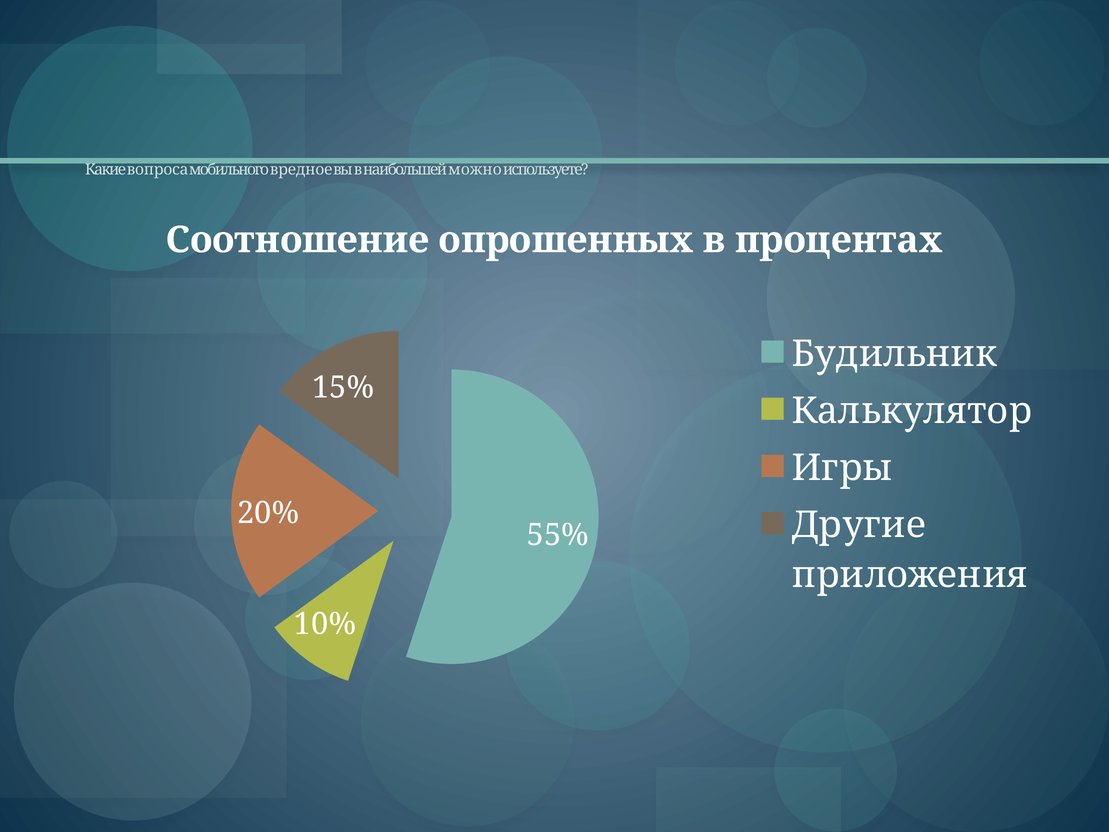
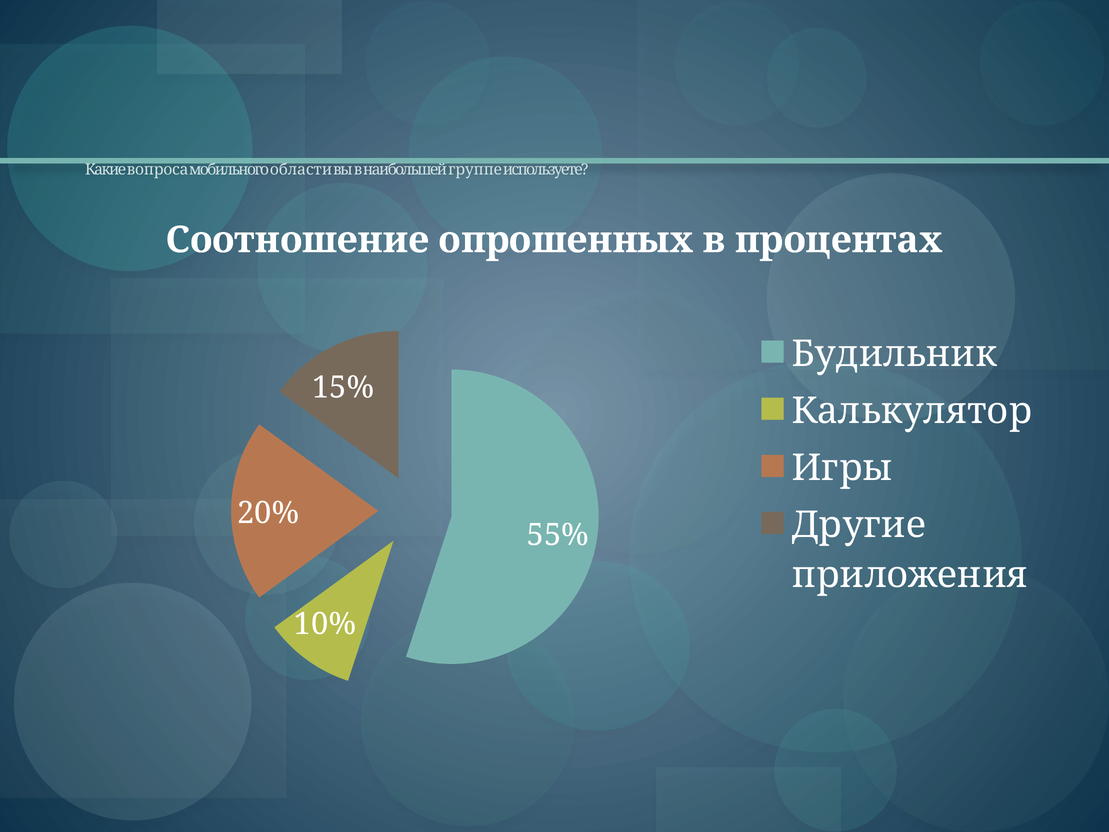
вредное: вредное -> области (301, 170)
можно: можно -> группе (475, 170)
